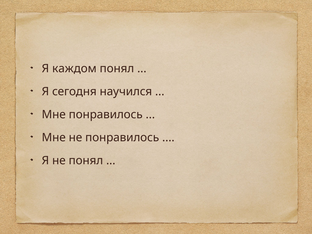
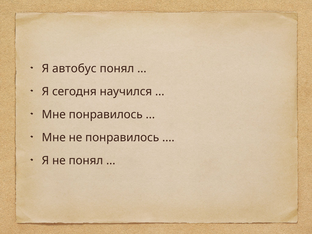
каждом: каждом -> автобус (74, 68)
